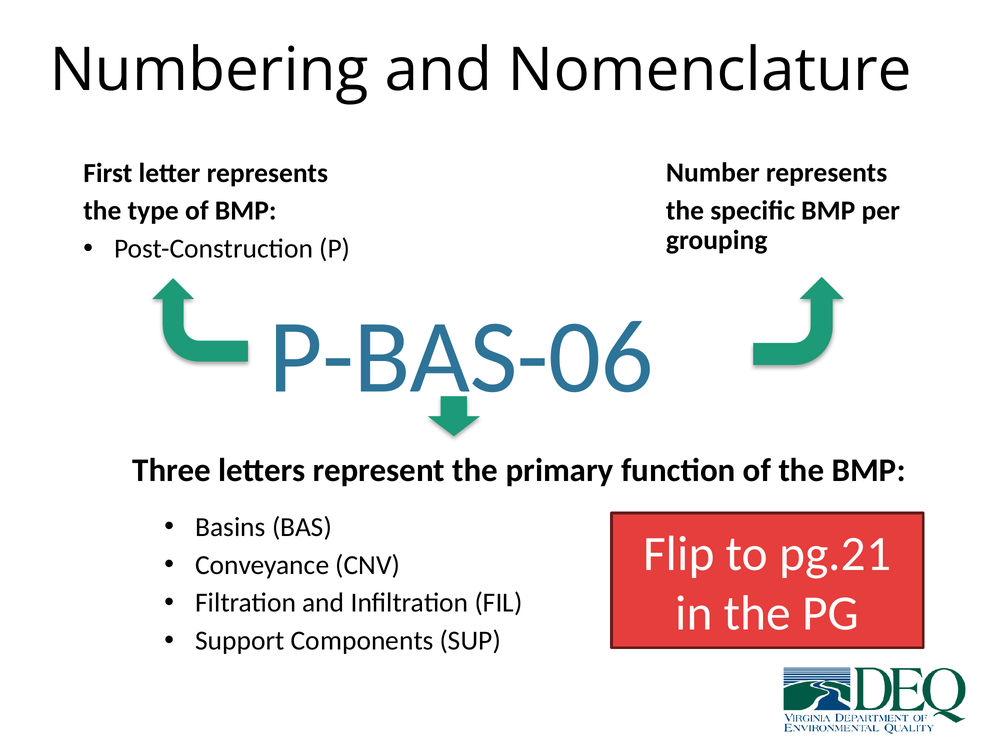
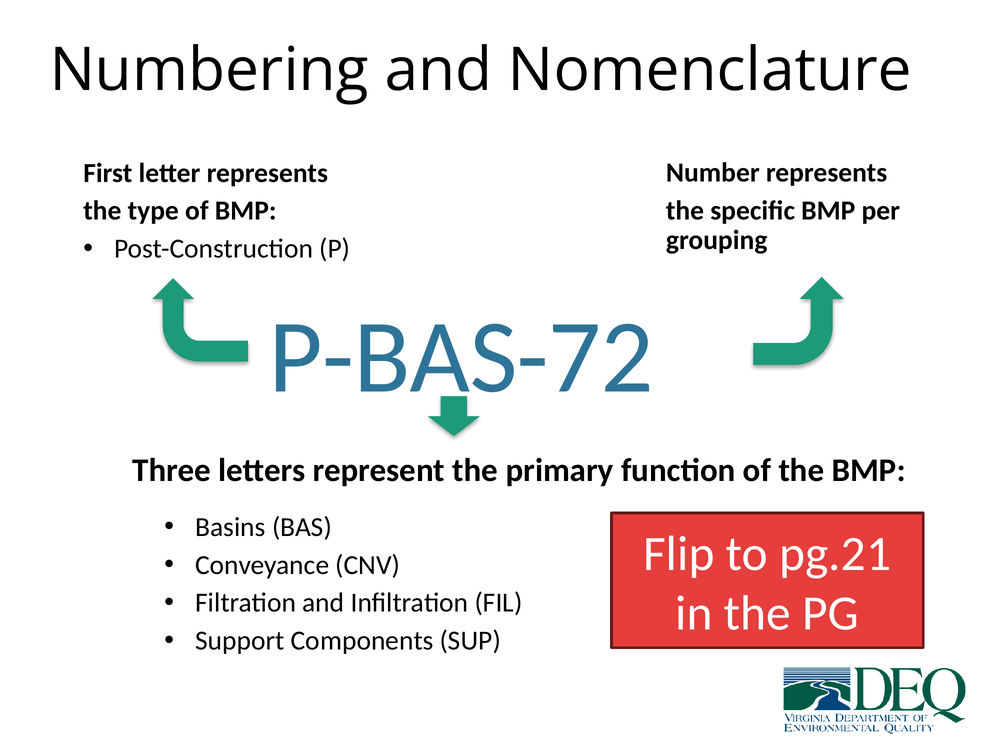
P-BAS-06: P-BAS-06 -> P-BAS-72 (461, 358)
